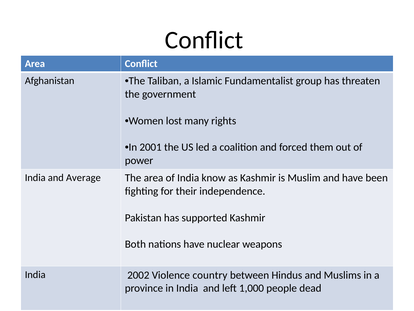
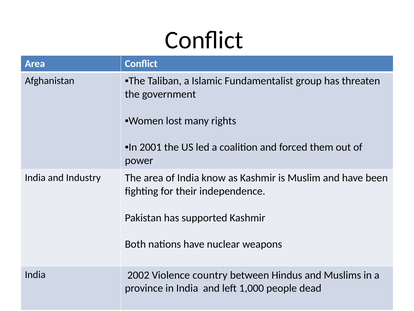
Average: Average -> Industry (83, 177)
